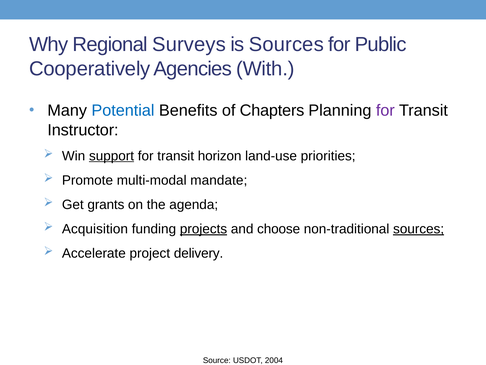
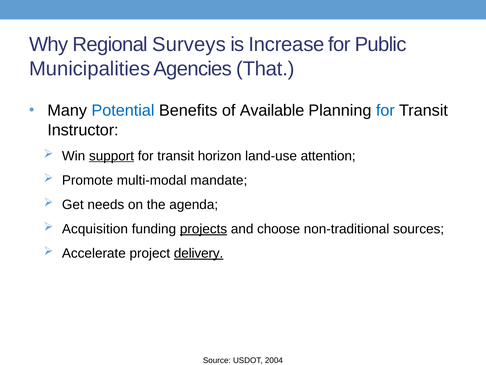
is Sources: Sources -> Increase (286, 44)
Cooperatively: Cooperatively -> Municipalities (90, 69)
With: With -> That (265, 69)
Chapters: Chapters -> Available (272, 110)
for colour: purple -> blue (385, 110)
priorities: priorities -> attention (328, 156)
grants: grants -> needs (106, 204)
sources underline: present -> none (419, 229)
delivery underline: none -> present (199, 253)
